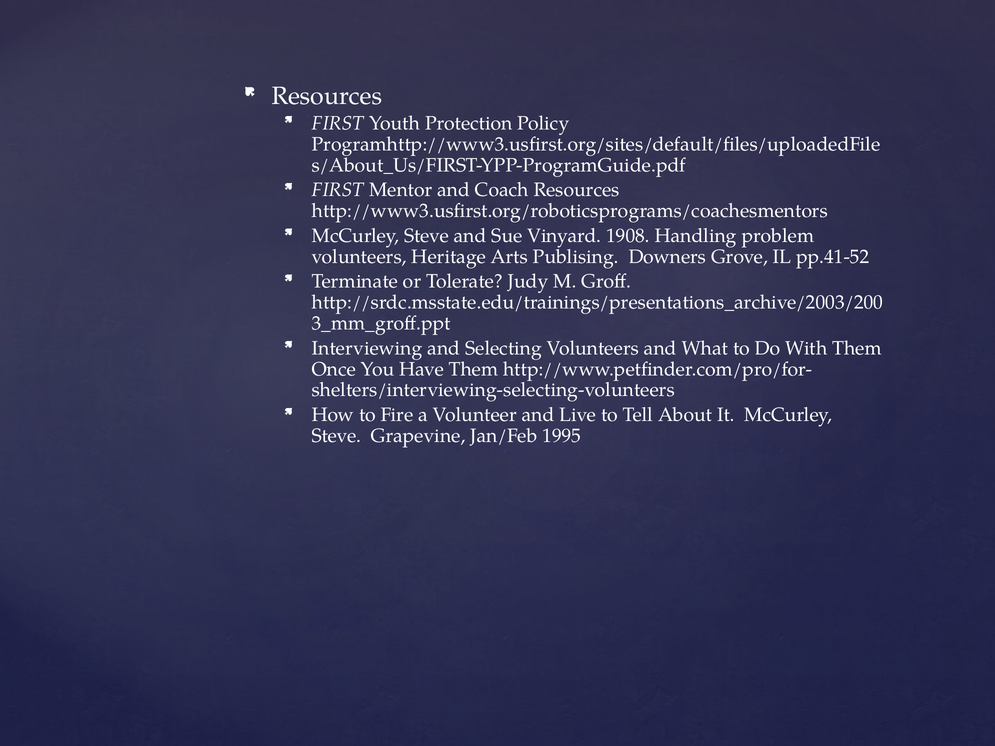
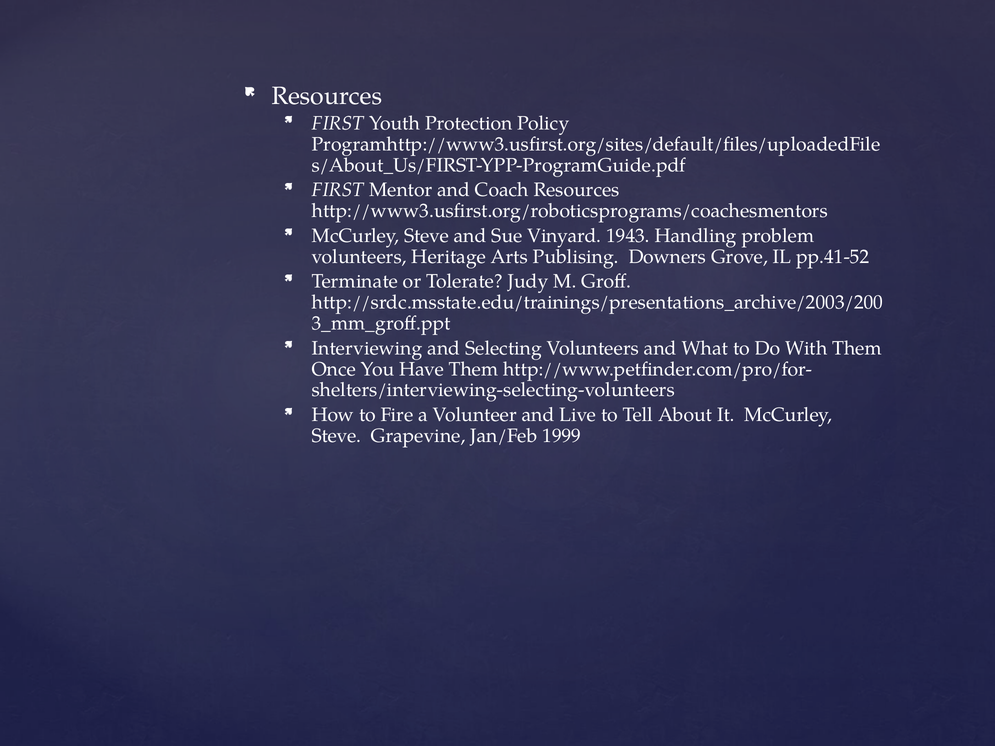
1908: 1908 -> 1943 (628, 236)
1995: 1995 -> 1999 (562, 436)
